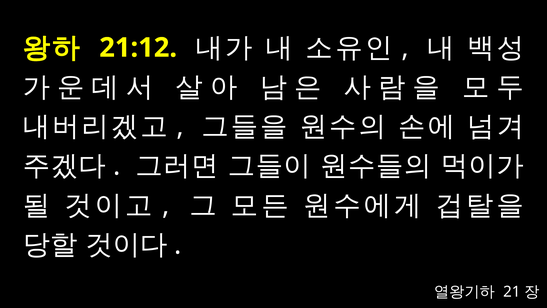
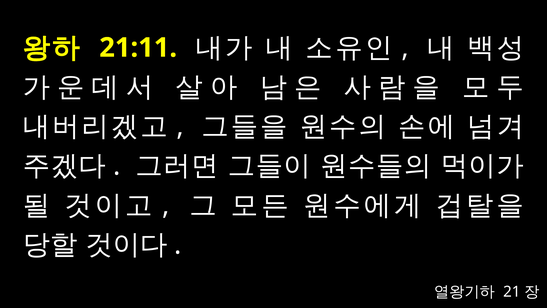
21:12: 21:12 -> 21:11 (138, 48)
